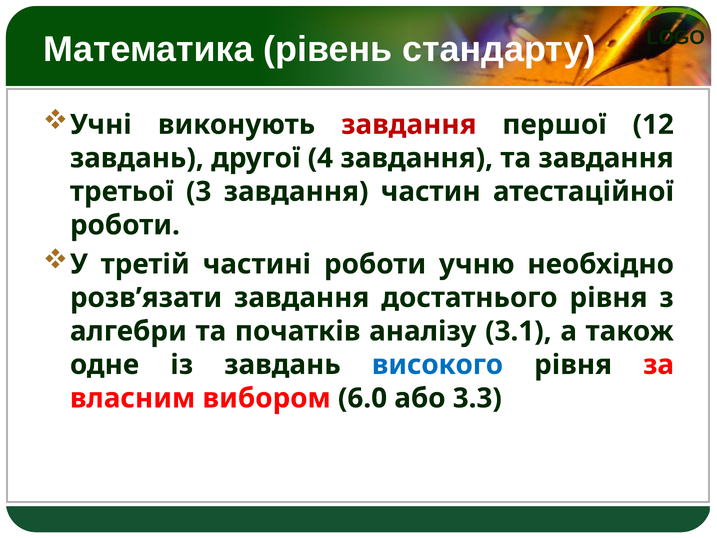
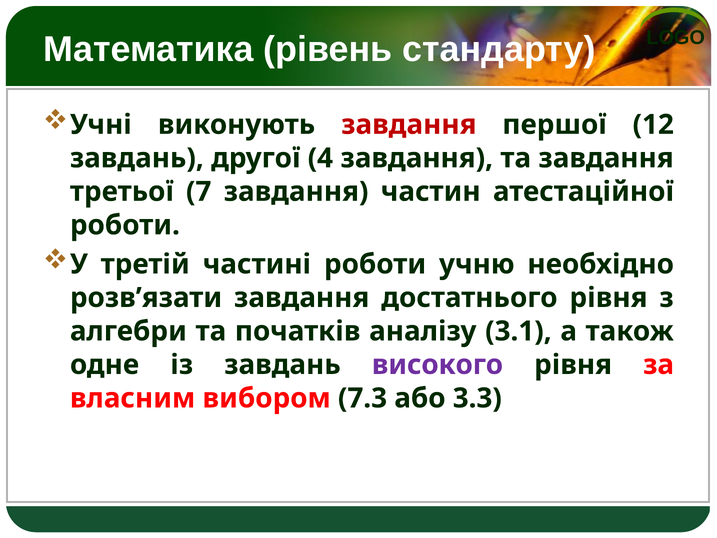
3: 3 -> 7 (199, 192)
високого colour: blue -> purple (437, 365)
6.0: 6.0 -> 7.3 (363, 398)
